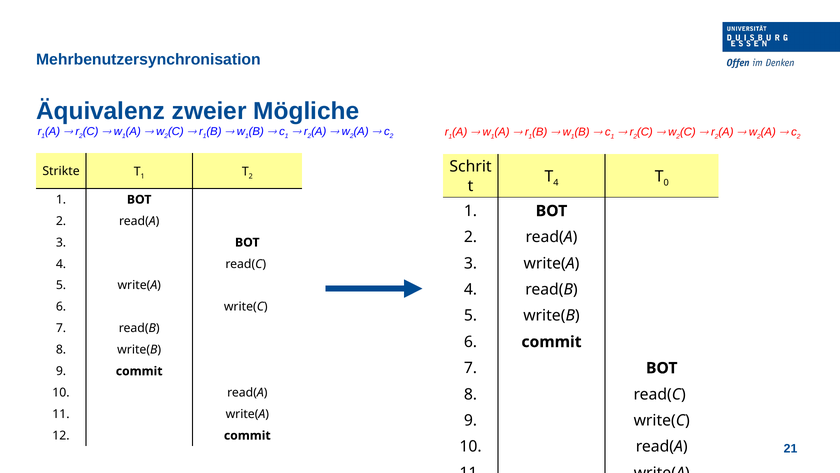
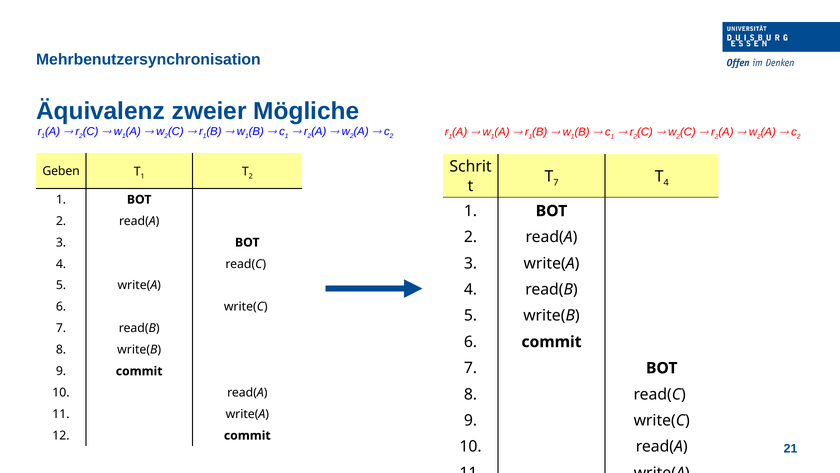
Strikte: Strikte -> Geben (61, 171)
4: 4 -> 7 (556, 183)
0: 0 -> 4 (666, 183)
